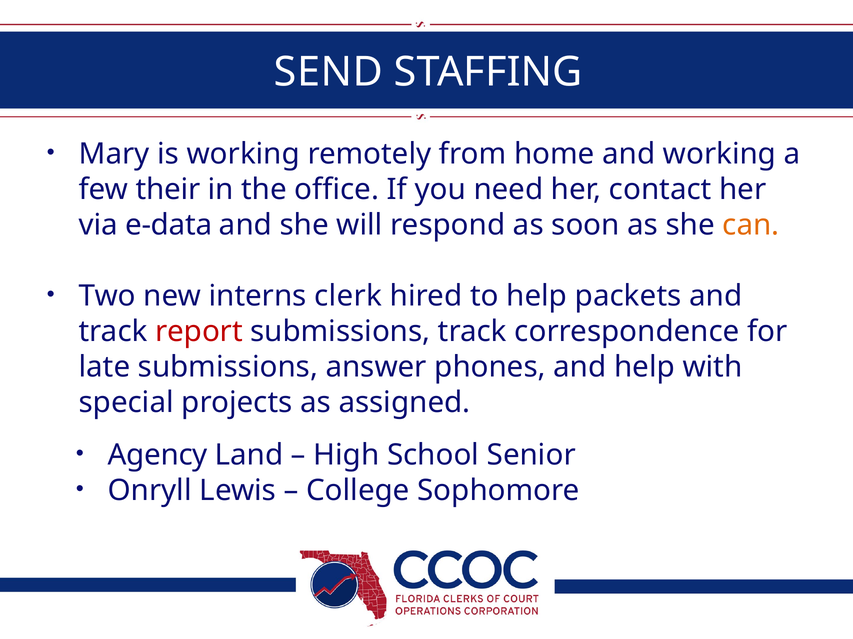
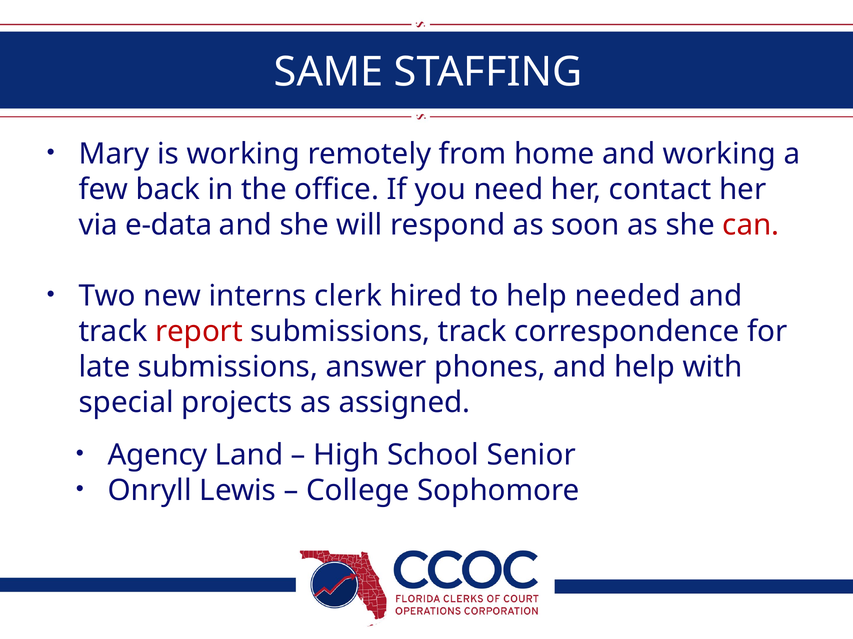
SEND: SEND -> SAME (329, 72)
their: their -> back (168, 190)
can colour: orange -> red (751, 225)
packets: packets -> needed (628, 296)
